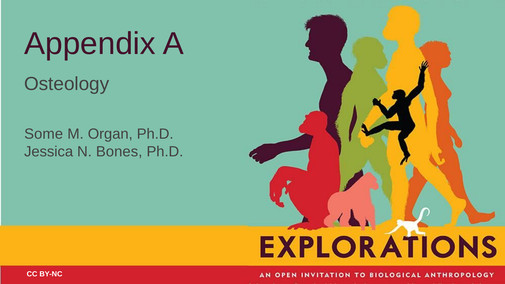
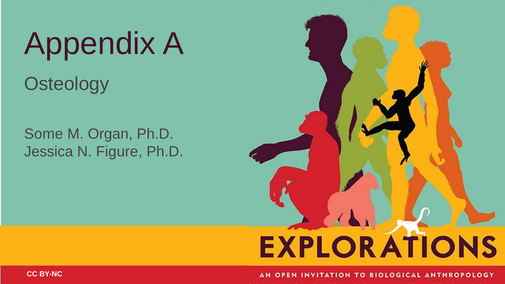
Bones: Bones -> Figure (119, 152)
